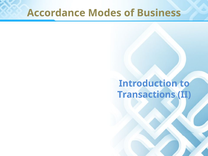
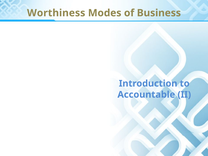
Accordance: Accordance -> Worthiness (56, 13)
Transactions: Transactions -> Accountable (146, 95)
